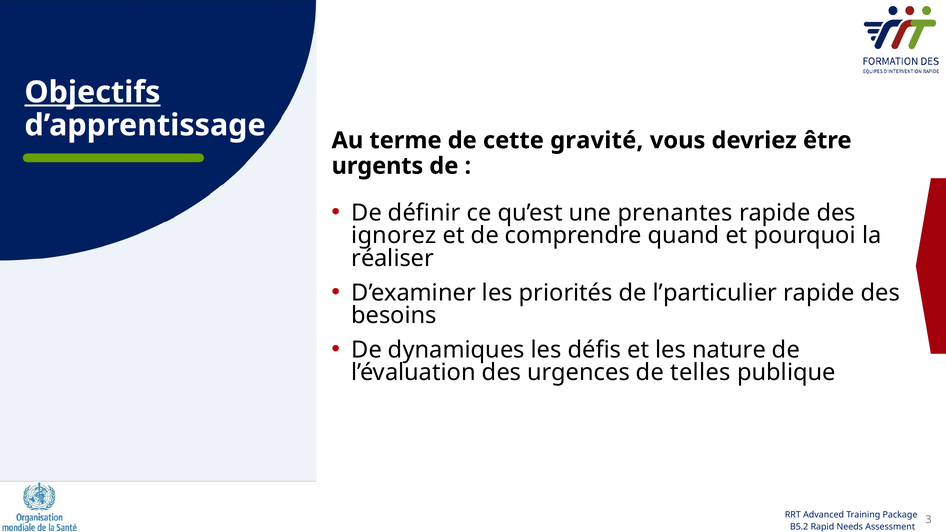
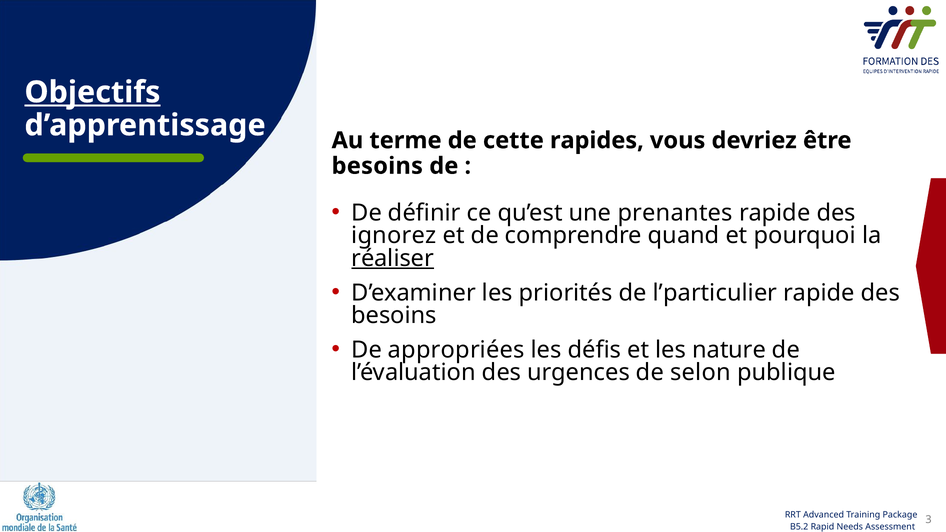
gravité: gravité -> rapides (597, 140)
urgents: urgents -> besoins (377, 166)
réaliser underline: none -> present (393, 258)
dynamiques: dynamiques -> appropriées (456, 350)
telles: telles -> selon (700, 373)
